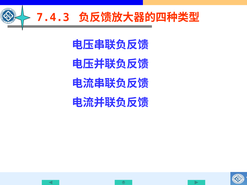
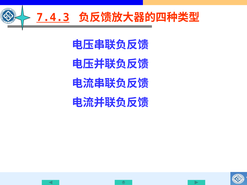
7.4.3 underline: none -> present (53, 18)
